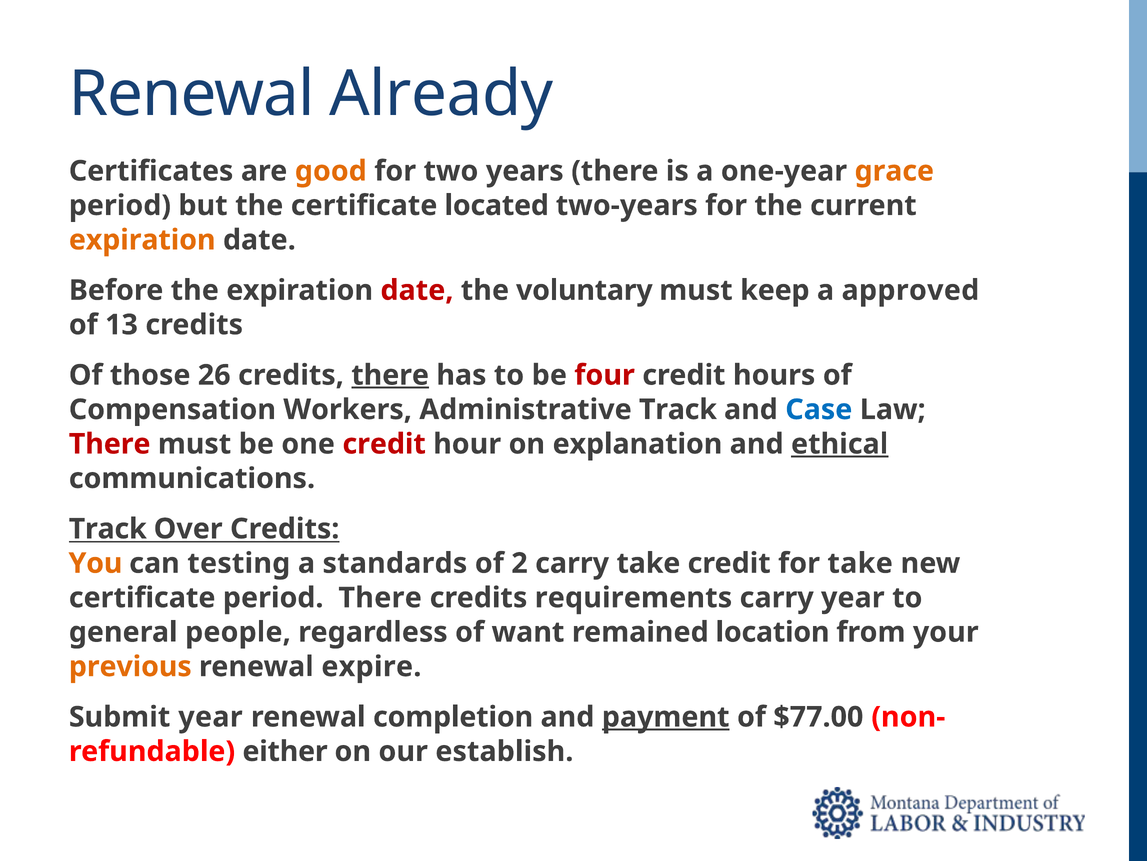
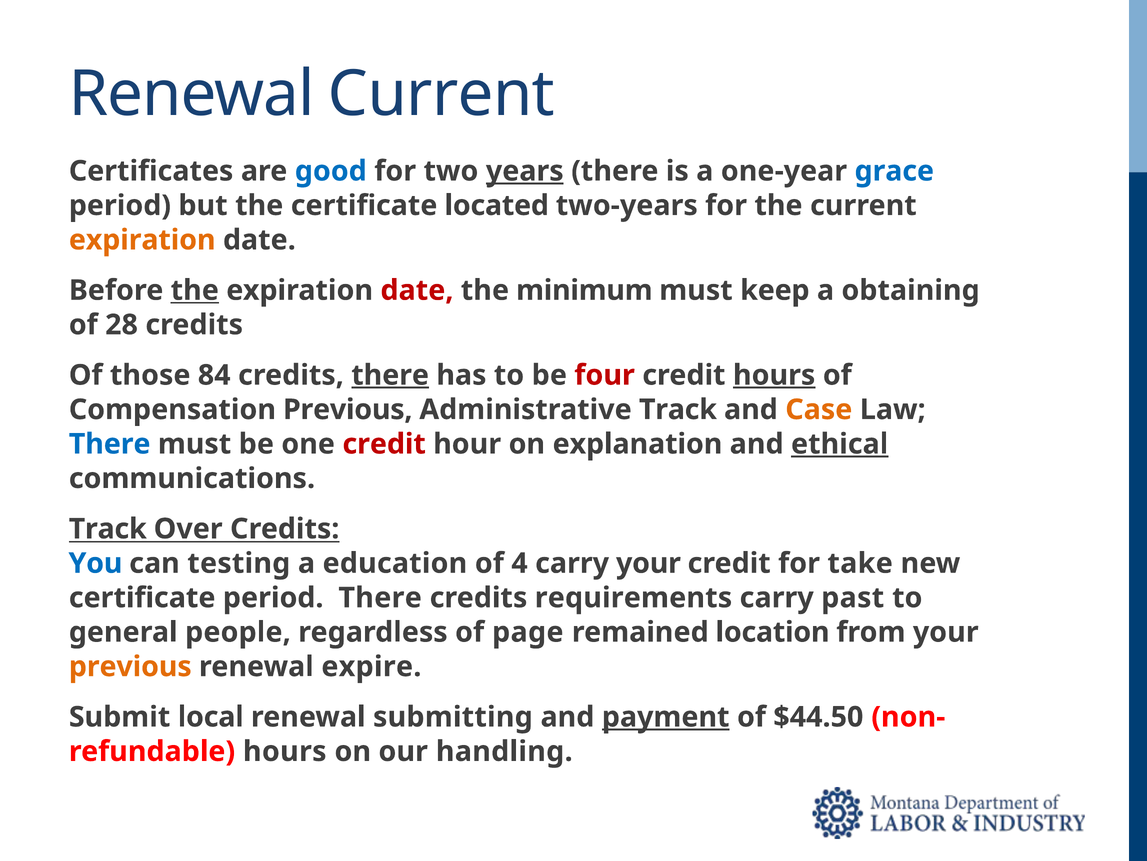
Renewal Already: Already -> Current (441, 94)
good colour: orange -> blue (331, 171)
years underline: none -> present (525, 171)
grace colour: orange -> blue (894, 171)
the underline: none -> present (195, 290)
voluntary: voluntary -> minimum (584, 290)
approved: approved -> obtaining (911, 290)
13: 13 -> 28 (122, 325)
26: 26 -> 84 (214, 375)
hours underline: none -> present (774, 375)
Compensation Workers: Workers -> Previous (348, 409)
Case colour: blue -> orange (819, 409)
There colour: red -> blue (110, 444)
You colour: orange -> blue (95, 563)
standards: standards -> education (395, 563)
2: 2 -> 4 (520, 563)
carry take: take -> your (648, 563)
carry year: year -> past (853, 597)
want: want -> page (528, 632)
Submit year: year -> local (211, 716)
completion: completion -> submitting (453, 716)
$77.00: $77.00 -> $44.50 (818, 716)
either: either -> hours (285, 751)
establish: establish -> handling (504, 751)
